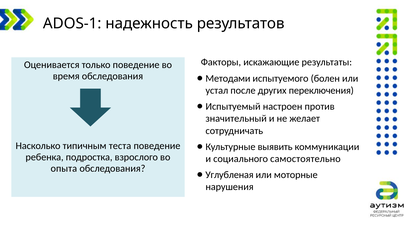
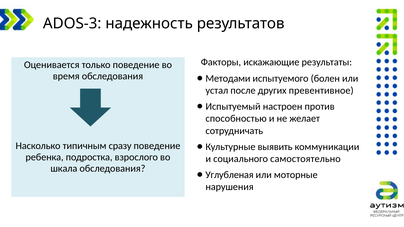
ADOS-1: ADOS-1 -> ADOS-3 (72, 24)
переключения: переключения -> превентивное (321, 91)
значительный: значительный -> способностью (236, 119)
теста: теста -> сразу (120, 146)
опыта: опыта -> шкала (64, 169)
